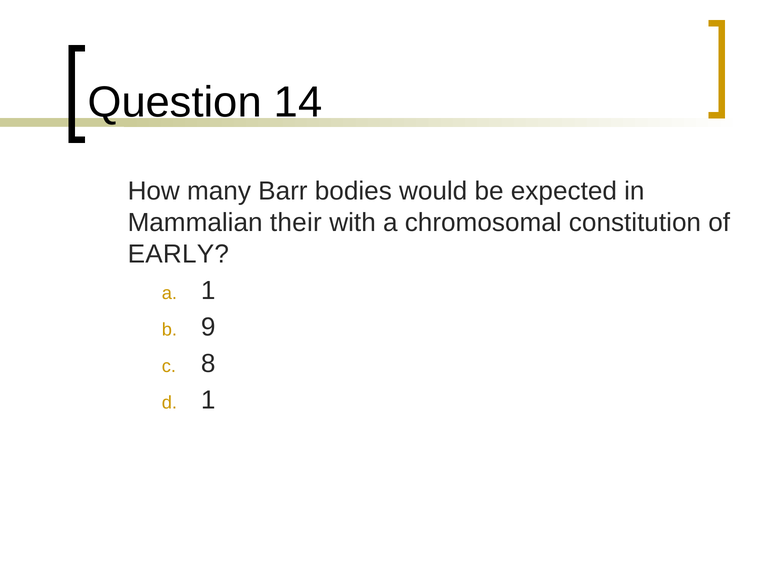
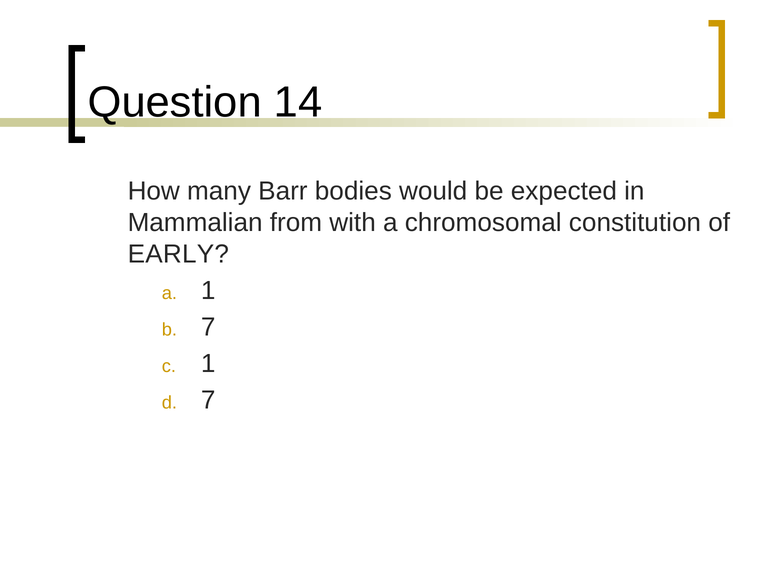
their: their -> from (296, 223)
9: 9 -> 7 (208, 327)
8: 8 -> 1 (208, 364)
1: 1 -> 7 (208, 400)
